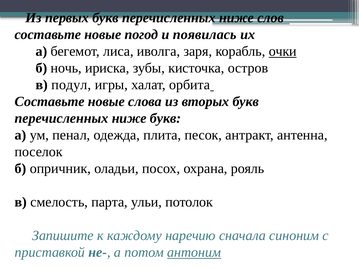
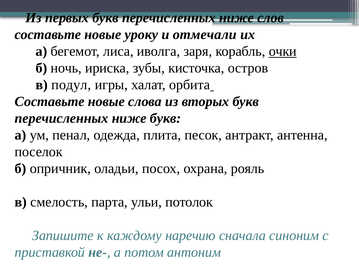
погод: погод -> уроку (141, 35)
появилась: появилась -> отмечали (205, 35)
антоним underline: present -> none (194, 253)
